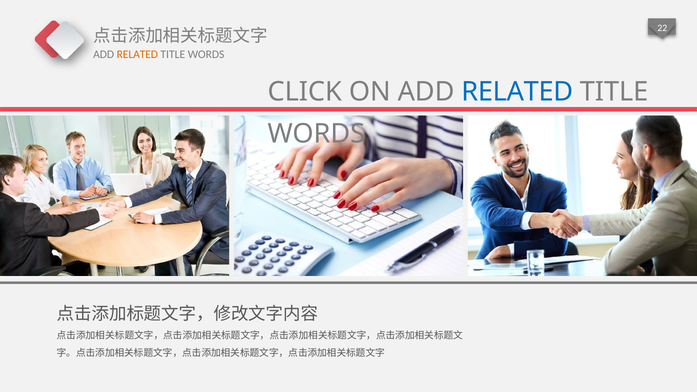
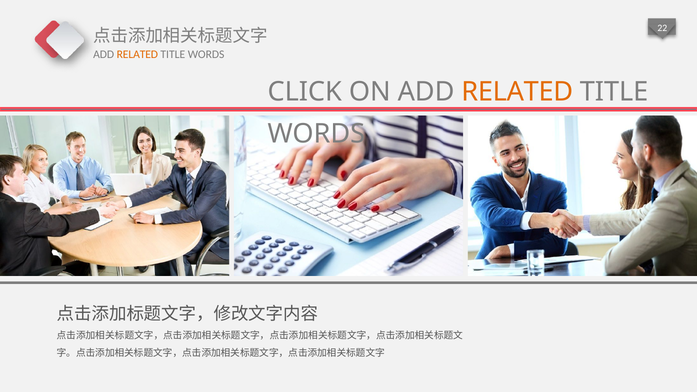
RELATED colour: blue -> orange (517, 92)
